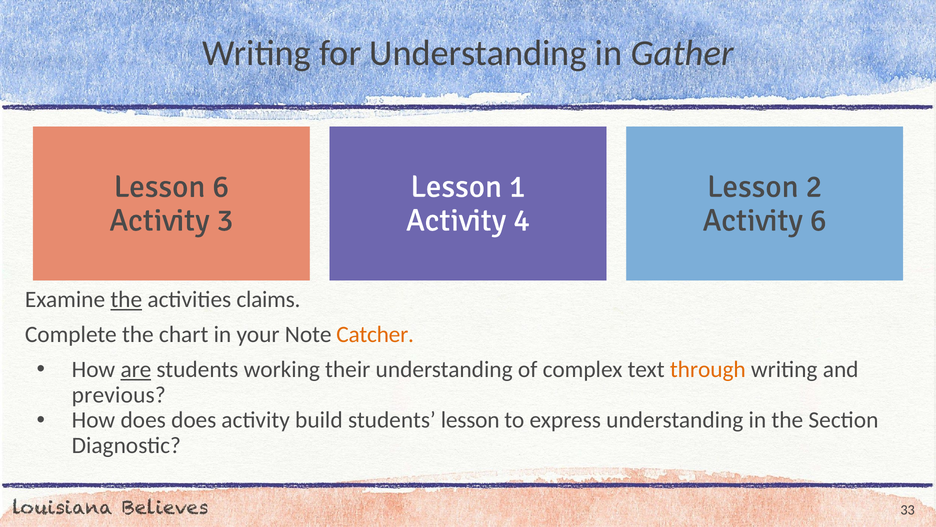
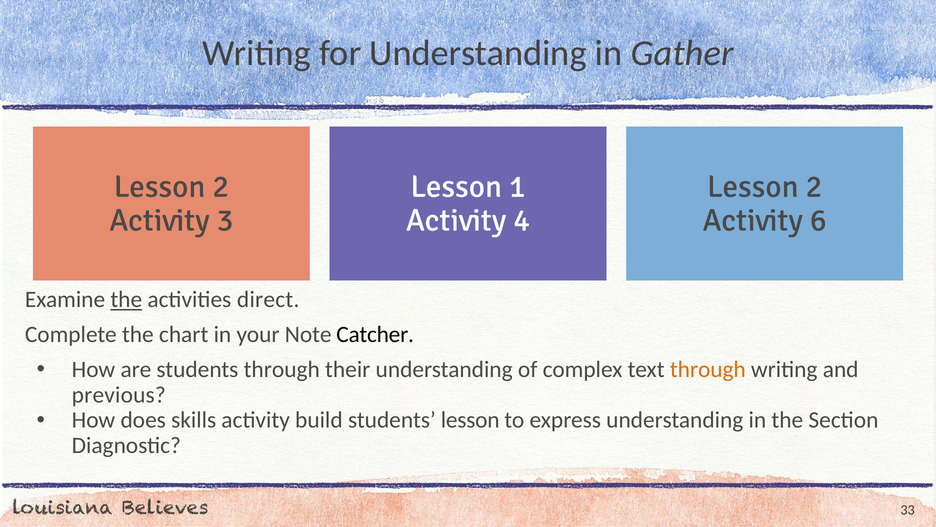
6: 6 -> 2 (221, 186)
claims: claims -> direct (268, 299)
Catcher colour: orange -> black (375, 334)
are underline: present -> none (136, 369)
students working: working -> through (282, 369)
does does: does -> skills (194, 420)
